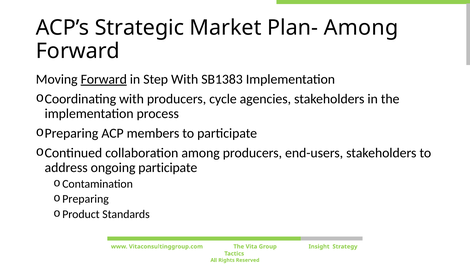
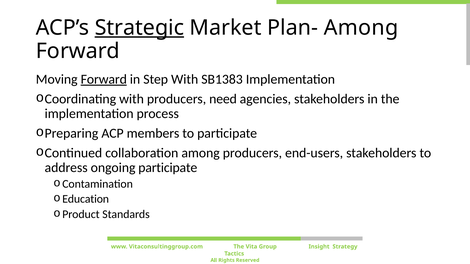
Strategic underline: none -> present (139, 28)
cycle: cycle -> need (223, 99)
Preparing: Preparing -> Education (86, 199)
